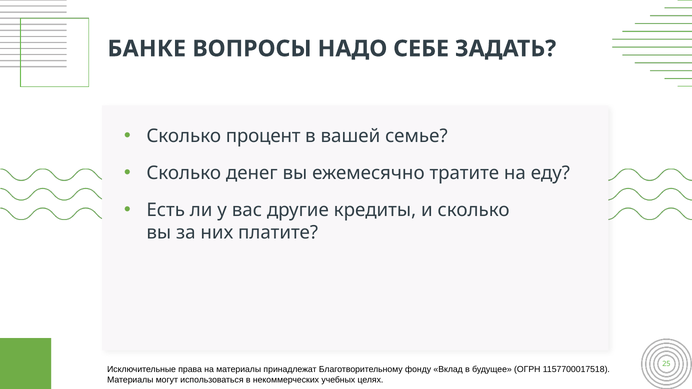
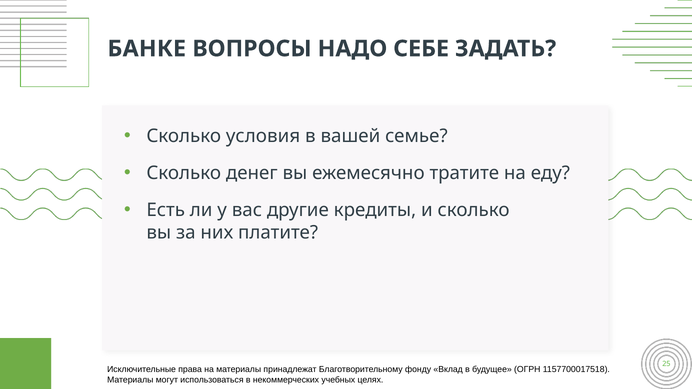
процент: процент -> условия (263, 136)
